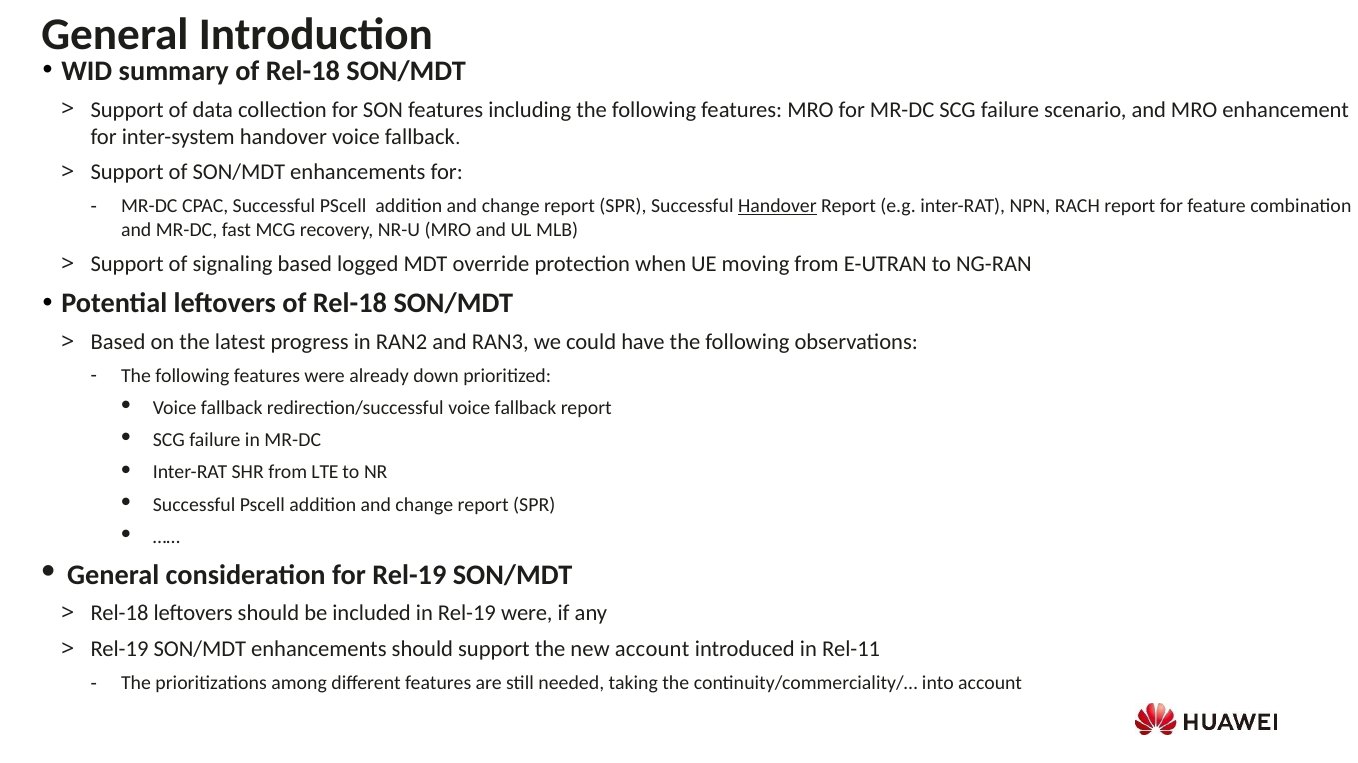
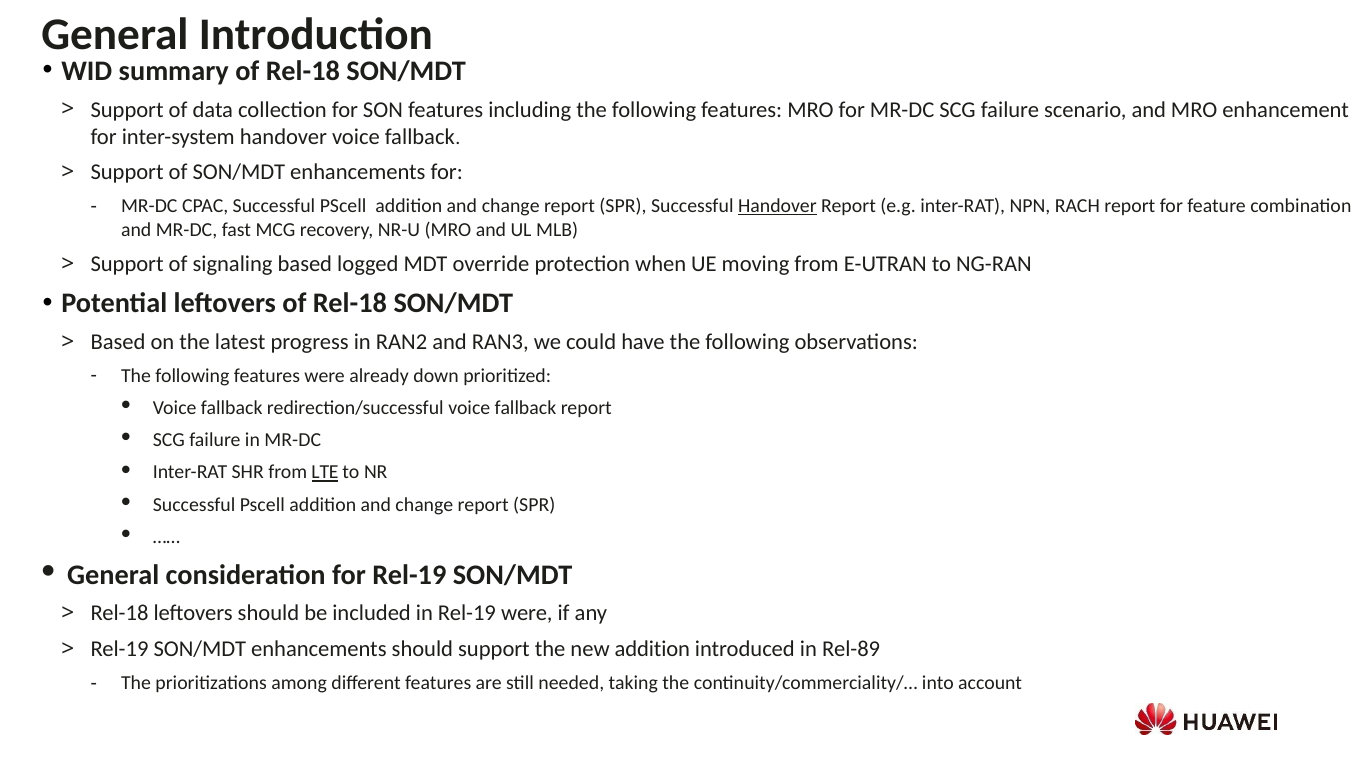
LTE underline: none -> present (325, 473)
new account: account -> addition (652, 650)
Rel-11: Rel-11 -> Rel-89 (851, 650)
